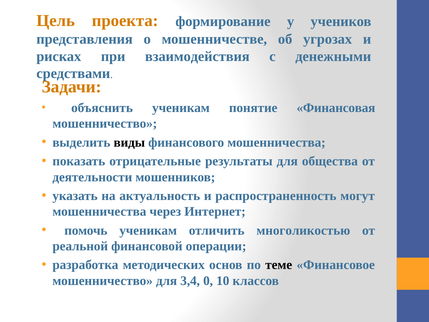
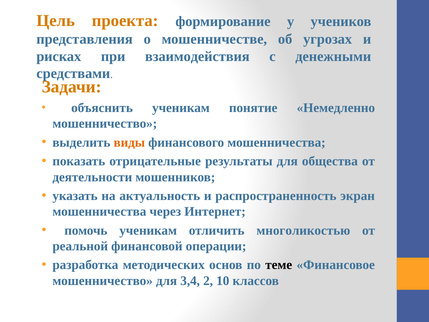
Финансовая: Финансовая -> Немедленно (336, 108)
виды colour: black -> orange (129, 142)
могут: могут -> экран (358, 196)
0: 0 -> 2 (208, 280)
